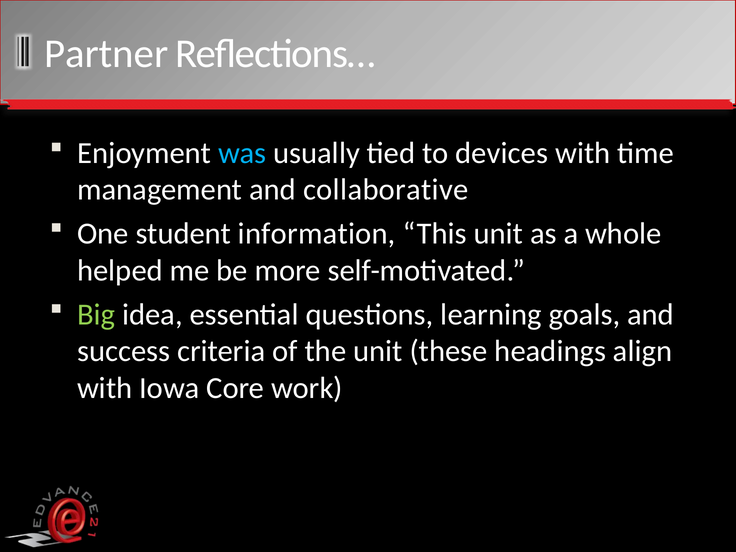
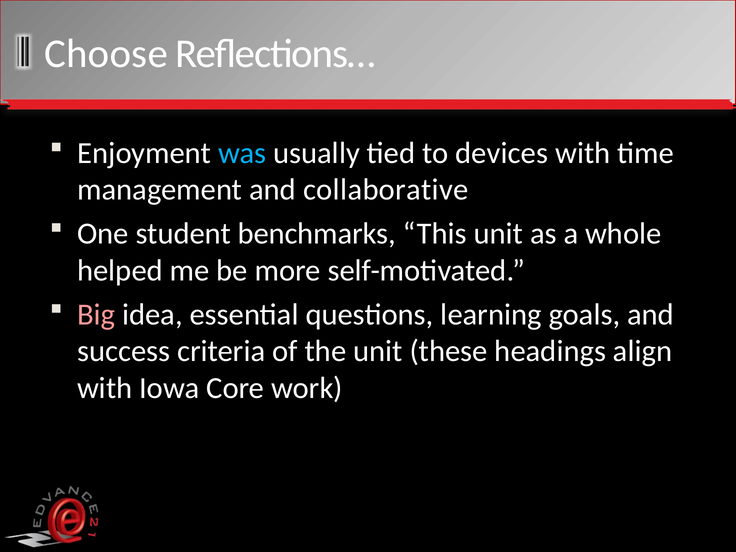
Partner: Partner -> Choose (106, 54)
information: information -> benchmarks (317, 234)
Big colour: light green -> pink (96, 314)
